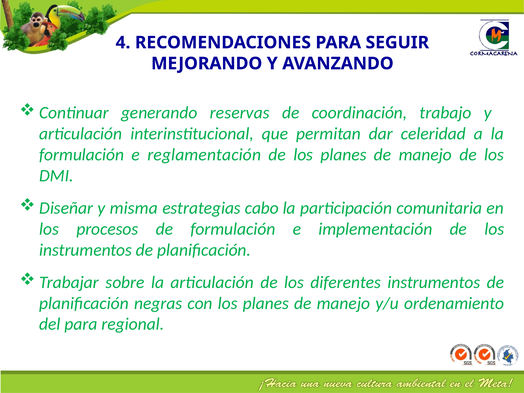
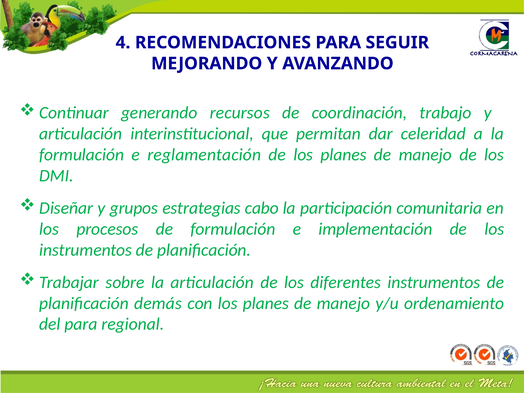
reservas: reservas -> recursos (240, 113)
misma: misma -> grupos (134, 208)
negras: negras -> demás (158, 303)
